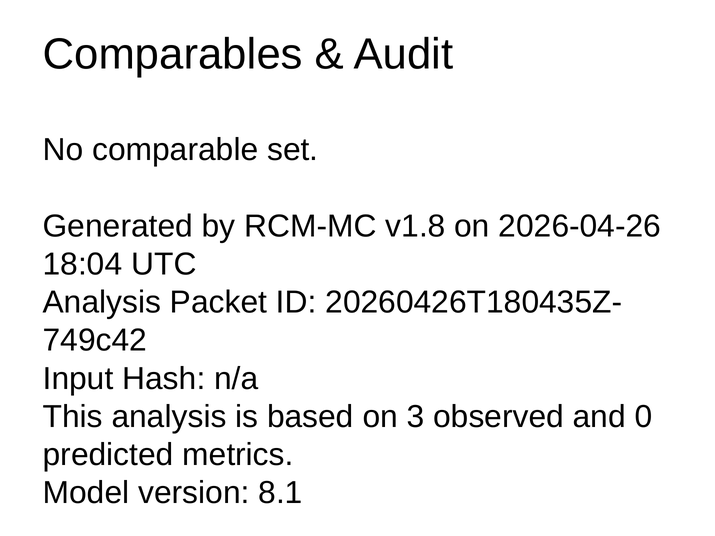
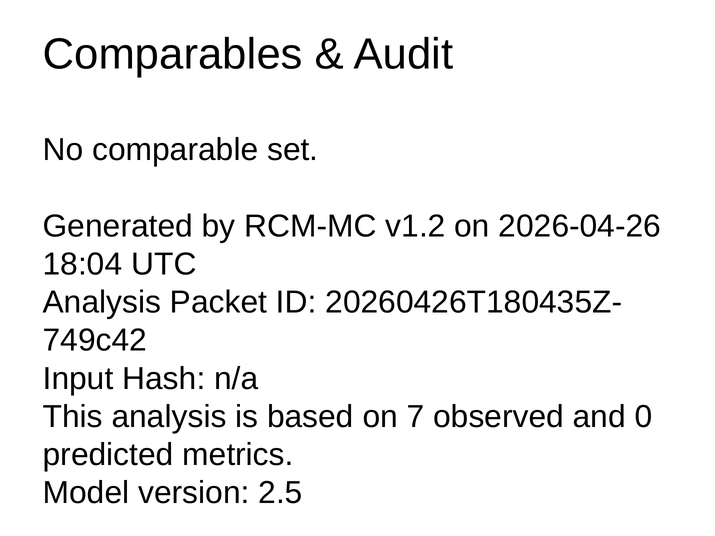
v1.8: v1.8 -> v1.2 (415, 226)
3: 3 -> 7 (416, 417)
8.1: 8.1 -> 2.5 (280, 493)
